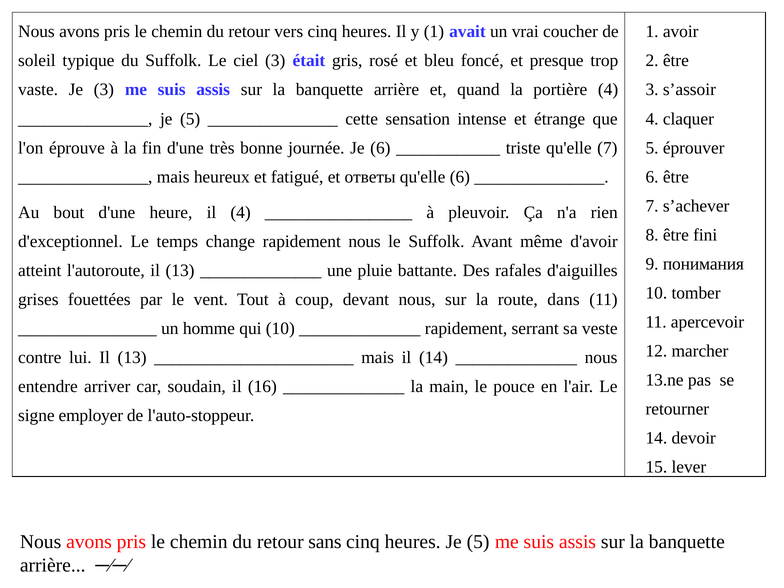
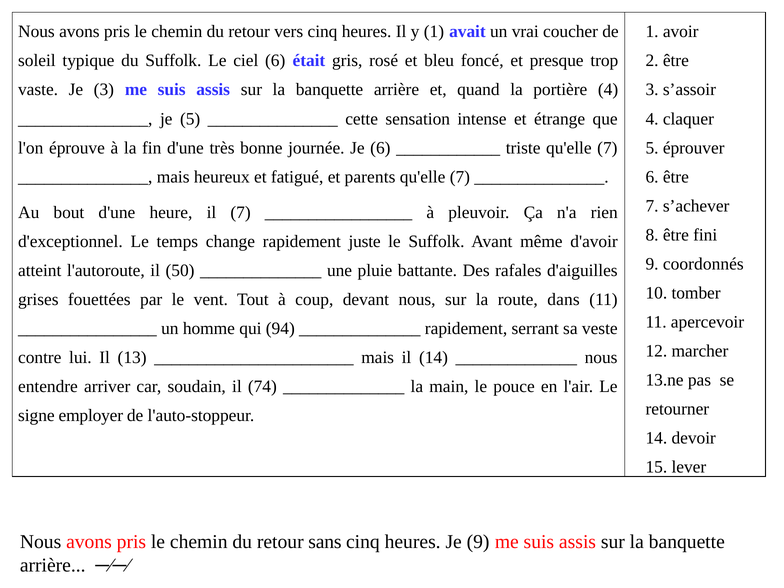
ciel 3: 3 -> 6 (275, 61)
ответы: ответы -> parents (370, 177)
6: 6 -> 7 (460, 177)
il 4: 4 -> 7 (241, 212)
rapidement nous: nous -> juste (365, 241)
понимания: понимания -> coordonnés (703, 264)
l'autoroute il 13: 13 -> 50 (180, 270)
qui 10: 10 -> 94 (280, 328)
16: 16 -> 74 (262, 386)
heures Je 5: 5 -> 9 (478, 542)
